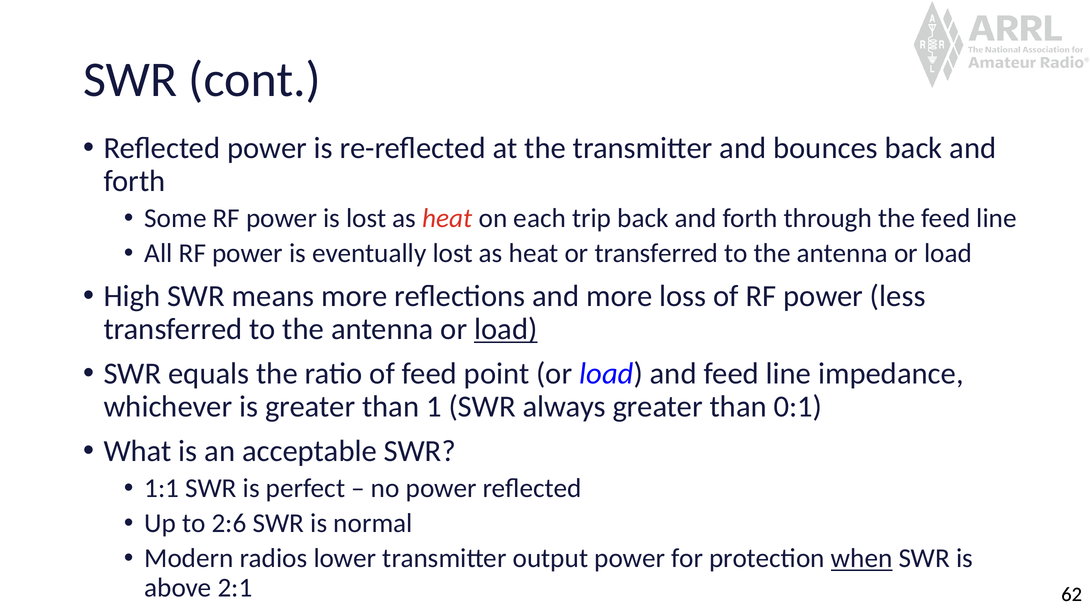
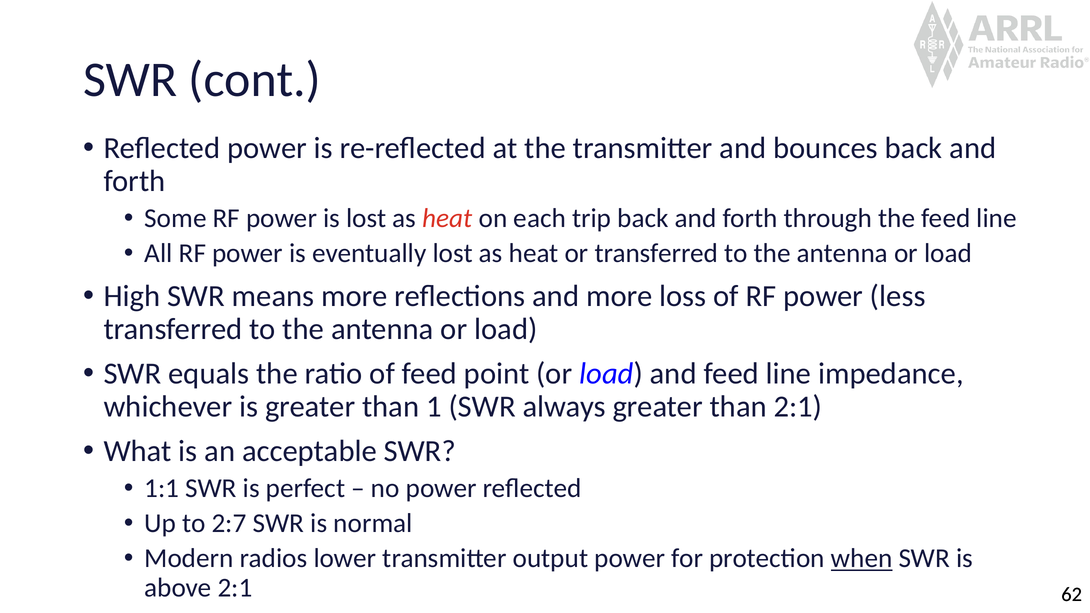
load underline: present -> none (506, 329)
than 0:1: 0:1 -> 2:1 (798, 407)
2:6: 2:6 -> 2:7 (229, 523)
